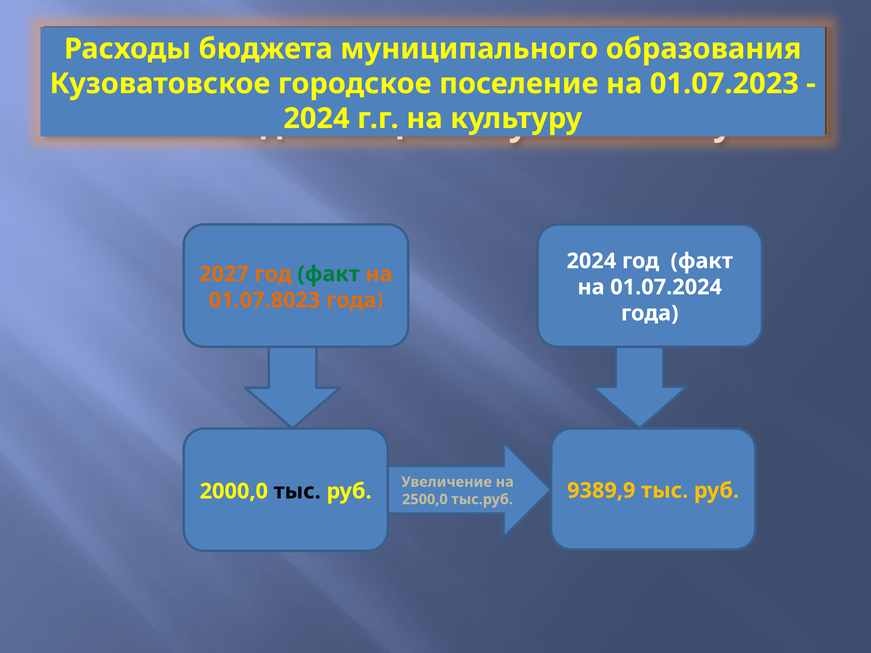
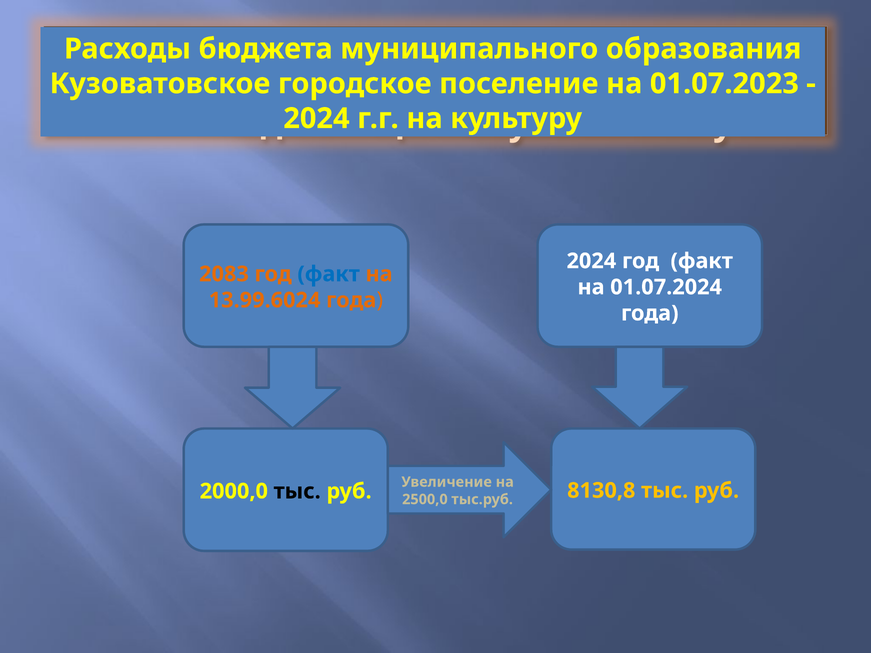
2027: 2027 -> 2083 (224, 274)
факт colour: green -> blue (329, 274)
01.07.8023: 01.07.8023 -> 13.99.6024 (265, 300)
9389,9: 9389,9 -> 8130,8 (601, 491)
